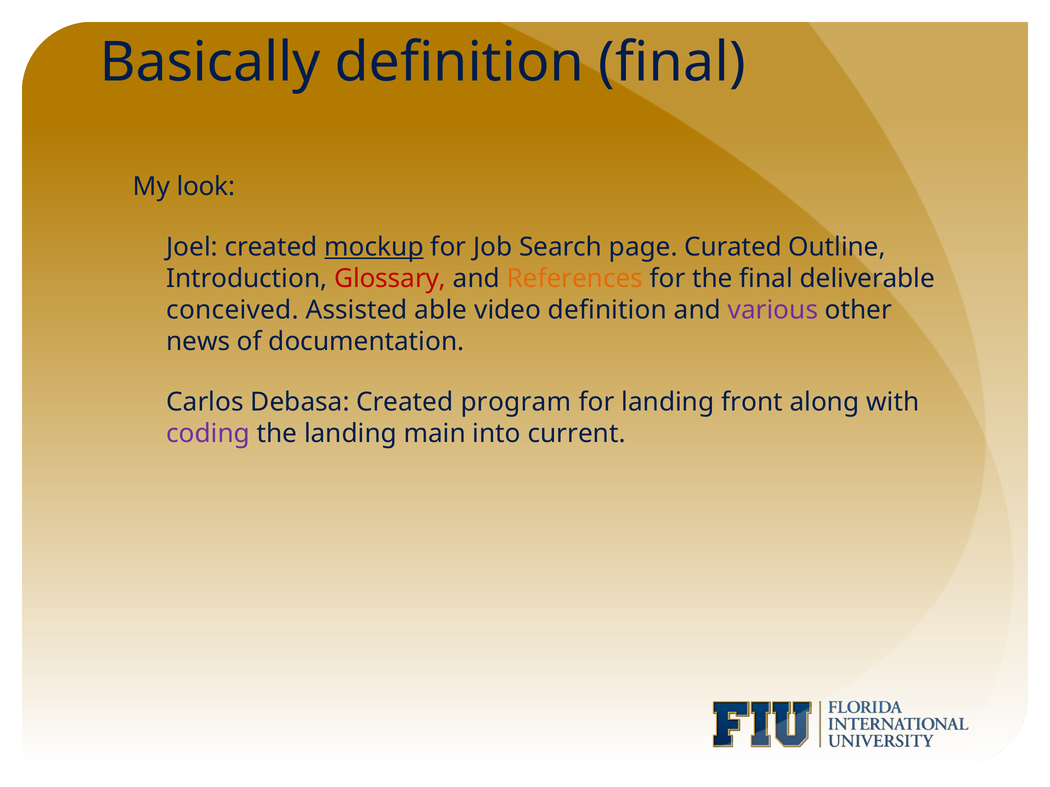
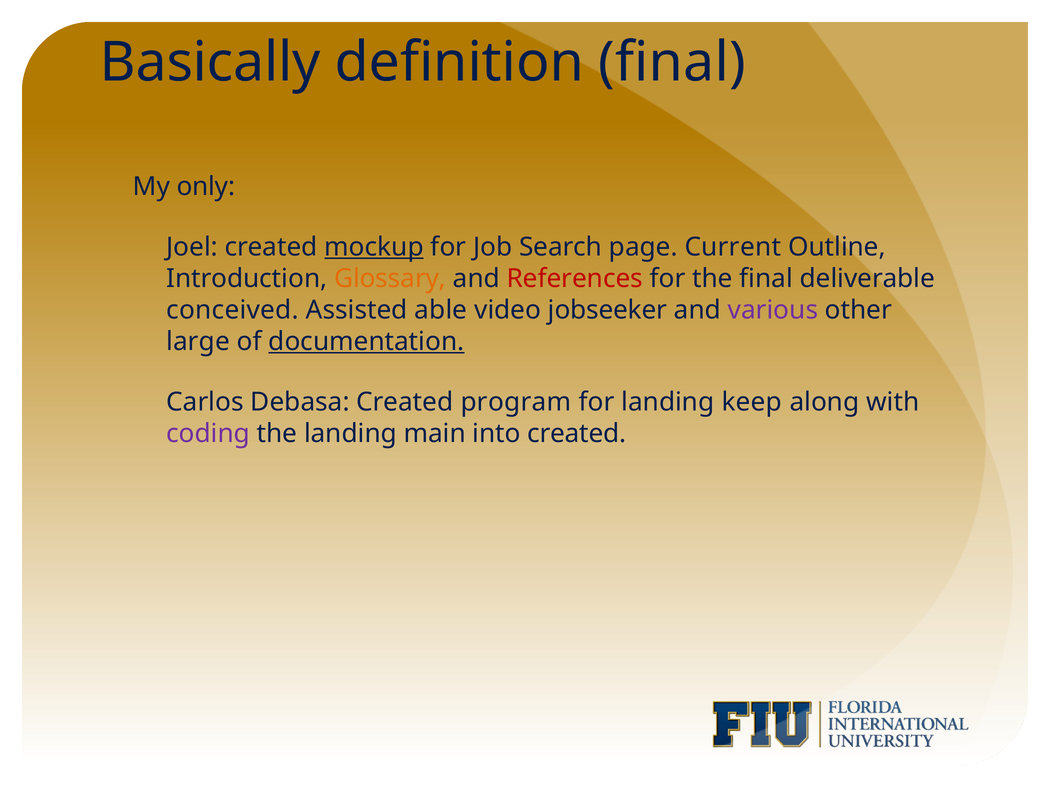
look: look -> only (206, 187)
Curated: Curated -> Current (733, 247)
Glossary colour: red -> orange (390, 279)
References colour: orange -> red (575, 279)
video definition: definition -> jobseeker (608, 310)
news: news -> large (198, 342)
documentation underline: none -> present (366, 342)
front: front -> keep (752, 402)
into current: current -> created (577, 434)
